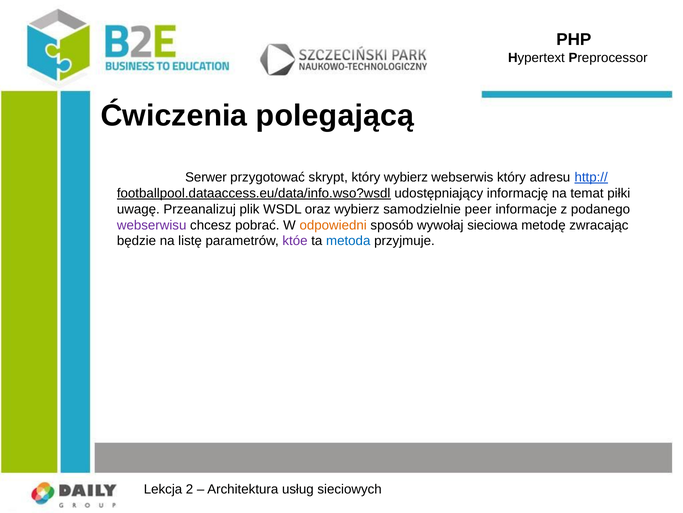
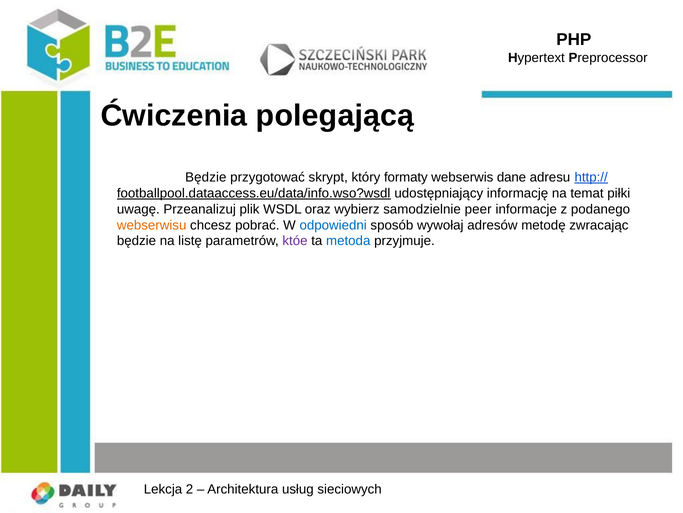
Serwer: Serwer -> Będzie (206, 177)
który wybierz: wybierz -> formaty (406, 177)
webserwis który: który -> dane (512, 177)
webserwisu colour: purple -> orange (152, 225)
odpowiedni colour: orange -> blue (333, 225)
sieciowa: sieciowa -> adresów (492, 225)
